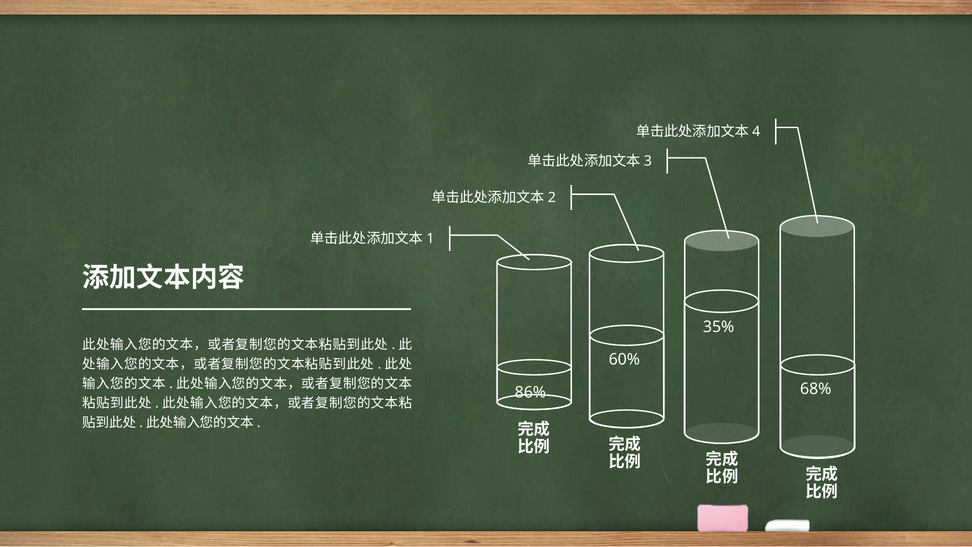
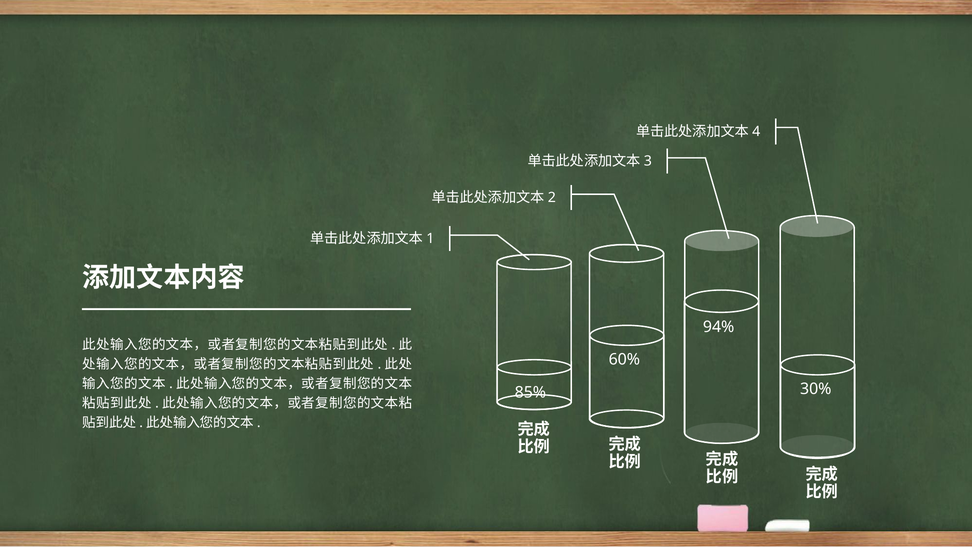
35%: 35% -> 94% (719, 327)
68%: 68% -> 30% (816, 389)
86%: 86% -> 85% (530, 392)
